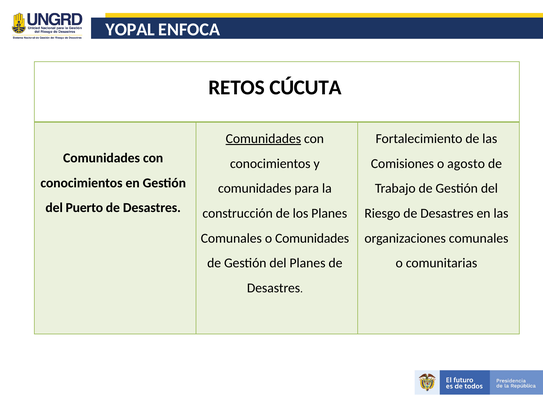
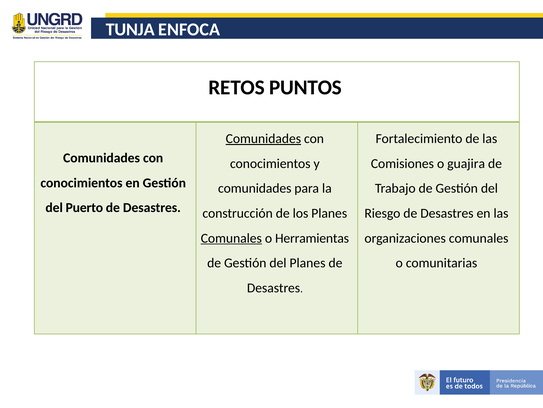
YOPAL: YOPAL -> TUNJA (130, 29)
CÚCUTA: CÚCUTA -> PUNTOS (305, 87)
agosto: agosto -> guajira (466, 163)
Comunales underline: none -> present (231, 238)
o Comunidades: Comunidades -> Herramientas (312, 238)
